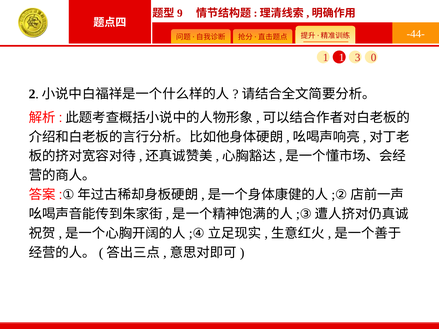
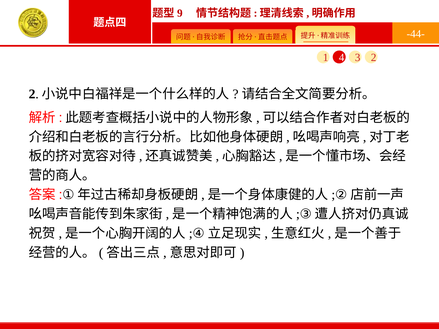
1 1: 1 -> 4 (342, 58)
0: 0 -> 2 (374, 58)
